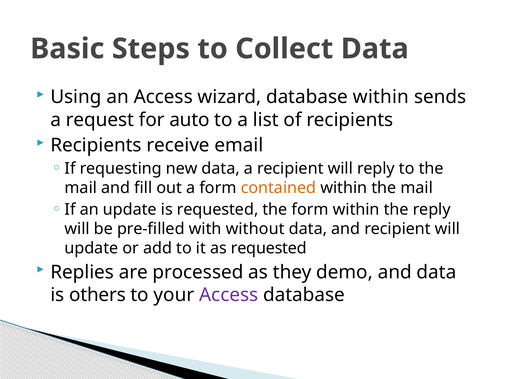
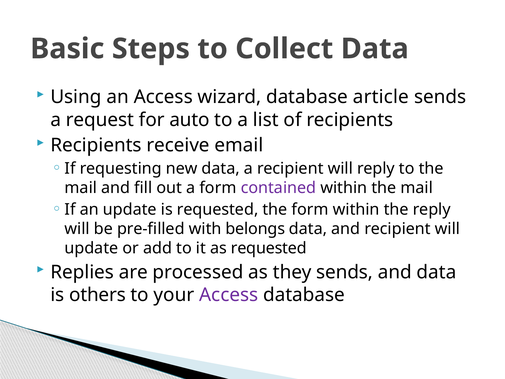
database within: within -> article (381, 97)
contained colour: orange -> purple (278, 188)
without: without -> belongs (255, 229)
they demo: demo -> sends (345, 272)
